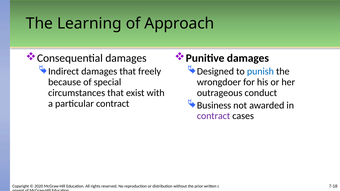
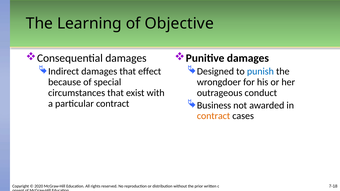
Approach: Approach -> Objective (179, 23)
freely: freely -> effect (150, 71)
contract colour: purple -> orange (214, 116)
